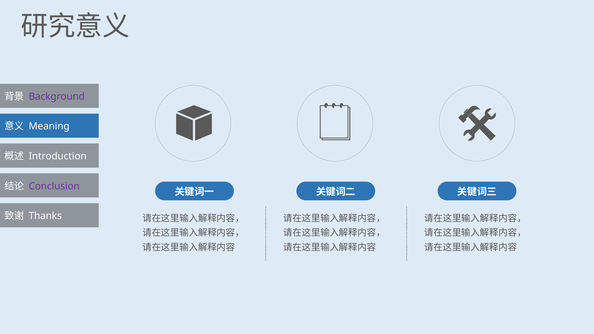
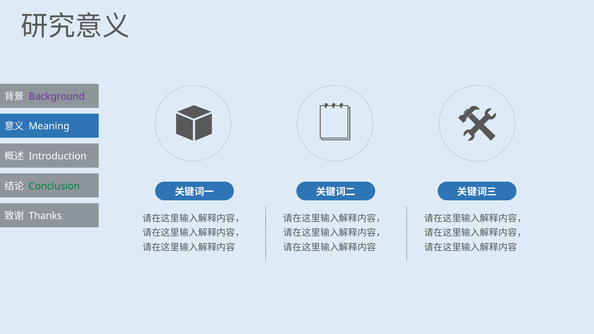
Conclusion colour: purple -> green (54, 186)
